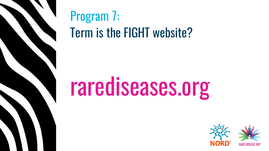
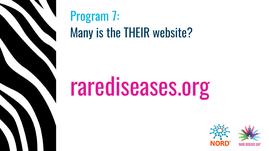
Term: Term -> Many (82, 33)
FIGHT: FIGHT -> THEIR (137, 33)
